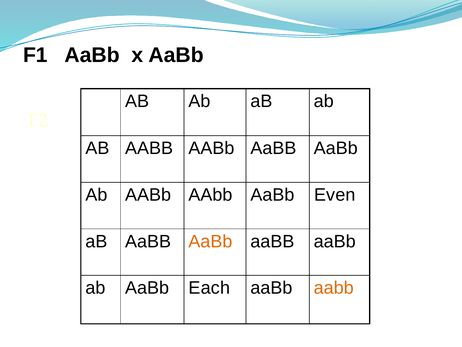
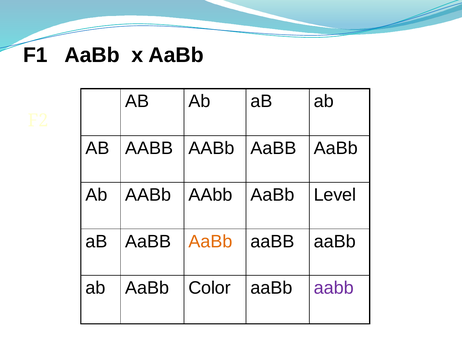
Even: Even -> Level (335, 195)
Each: Each -> Color (210, 288)
aabb colour: orange -> purple (334, 288)
